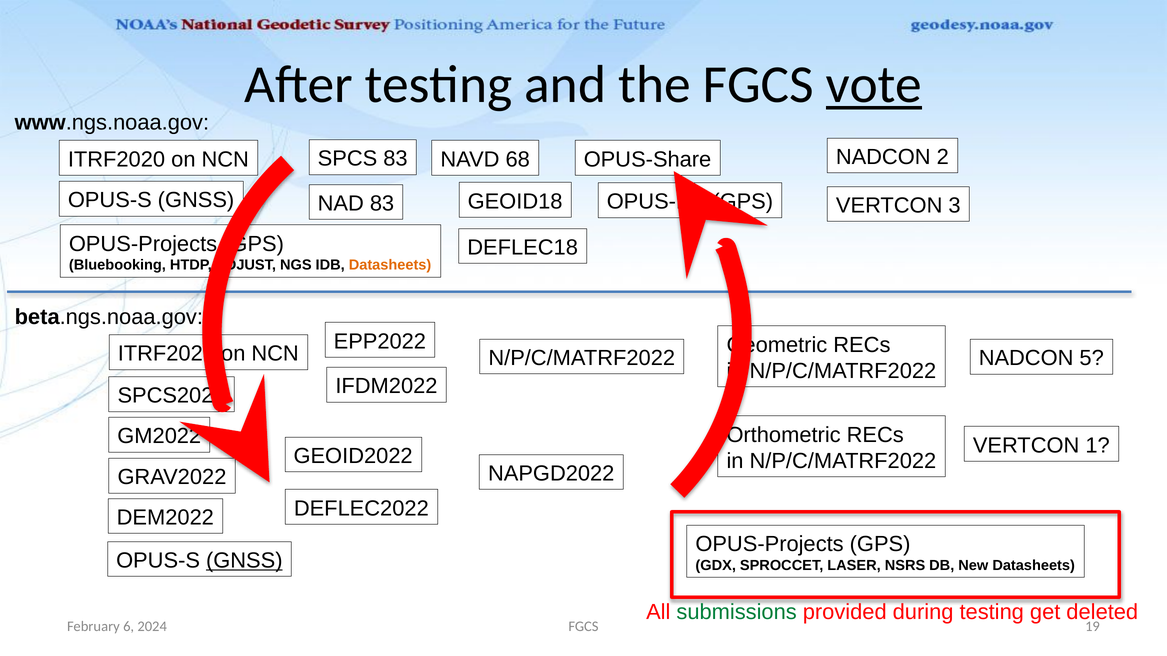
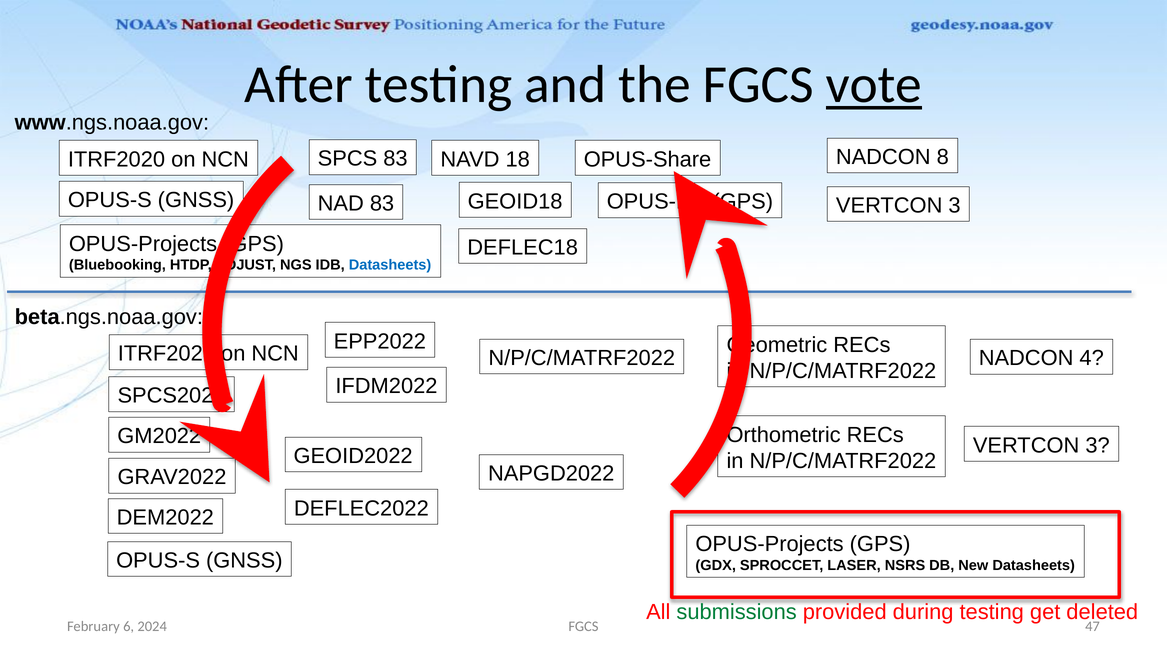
2: 2 -> 8 (943, 157)
68: 68 -> 18 (518, 159)
Datasheets colour: orange -> blue (390, 265)
5: 5 -> 4 (1092, 358)
1: 1 -> 3 (1098, 446)
GNSS underline: present -> none (244, 561)
19: 19 -> 47 (1092, 627)
